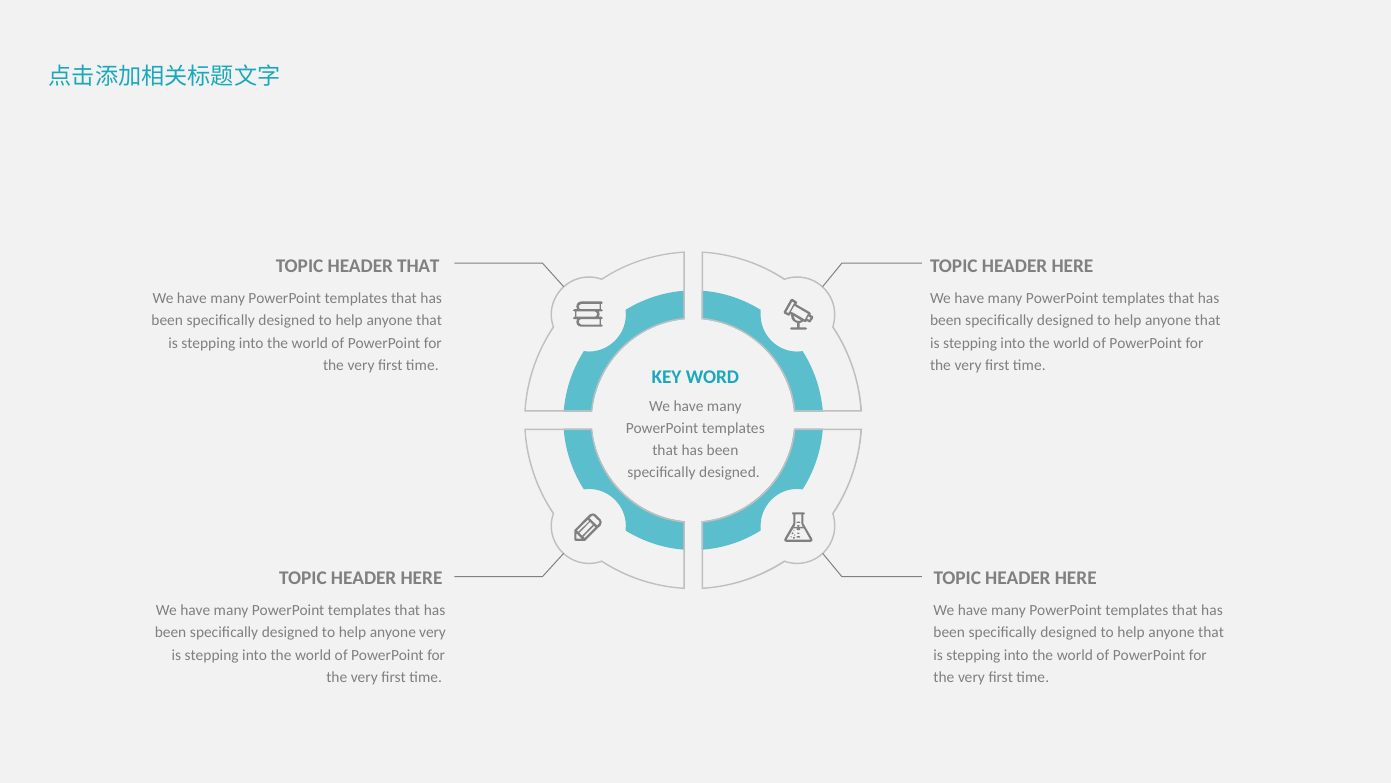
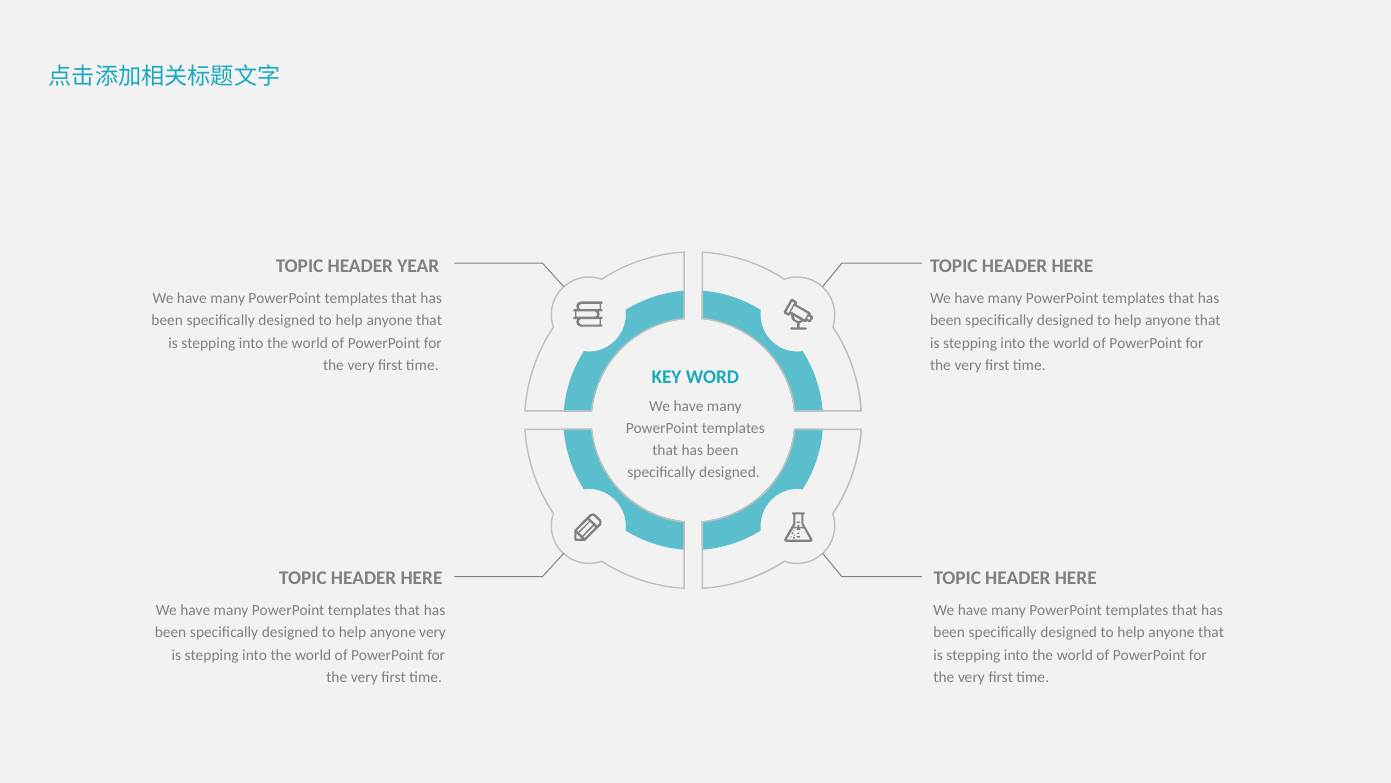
HEADER THAT: THAT -> YEAR (418, 266)
